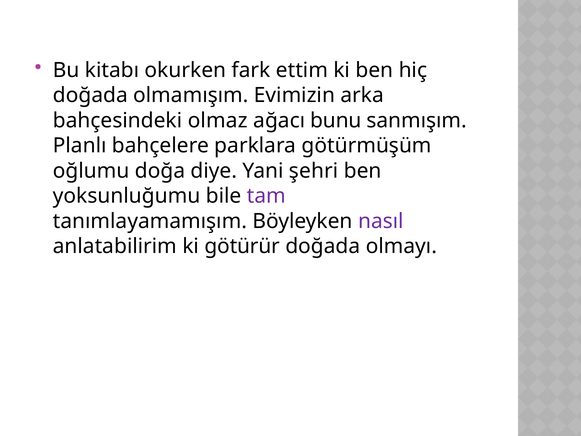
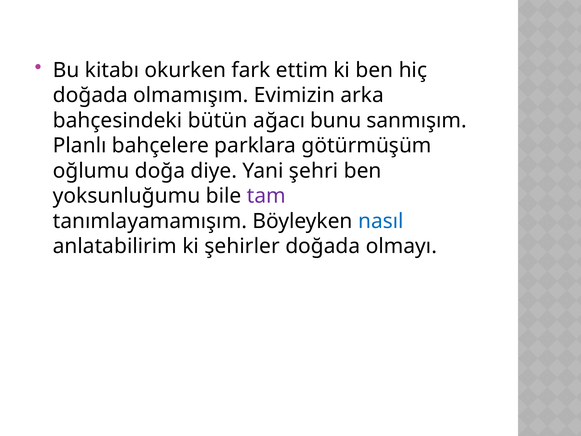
olmaz: olmaz -> bütün (218, 120)
nasıl colour: purple -> blue (381, 221)
götürür: götürür -> şehirler (242, 246)
